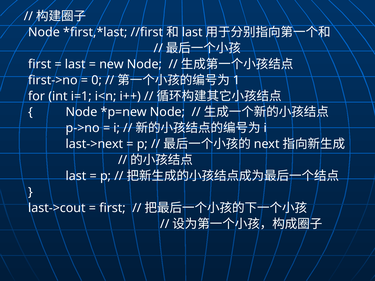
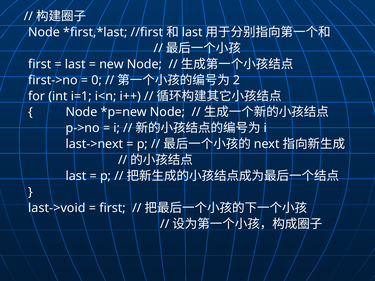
1: 1 -> 2 (237, 80)
last->cout: last->cout -> last->void (57, 208)
